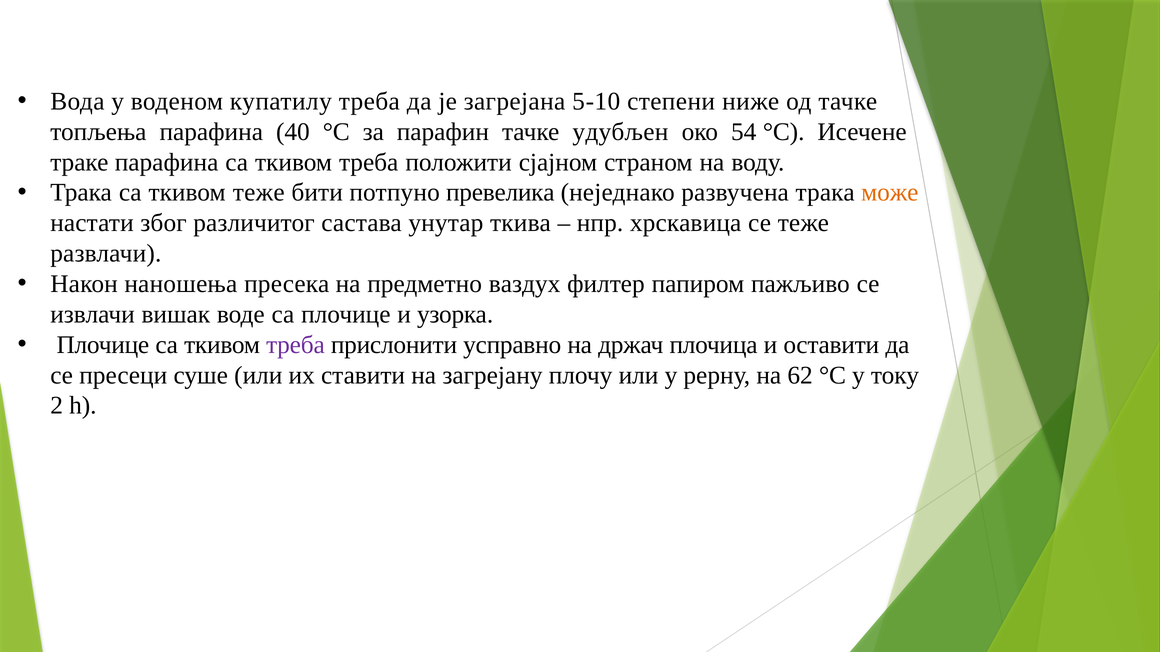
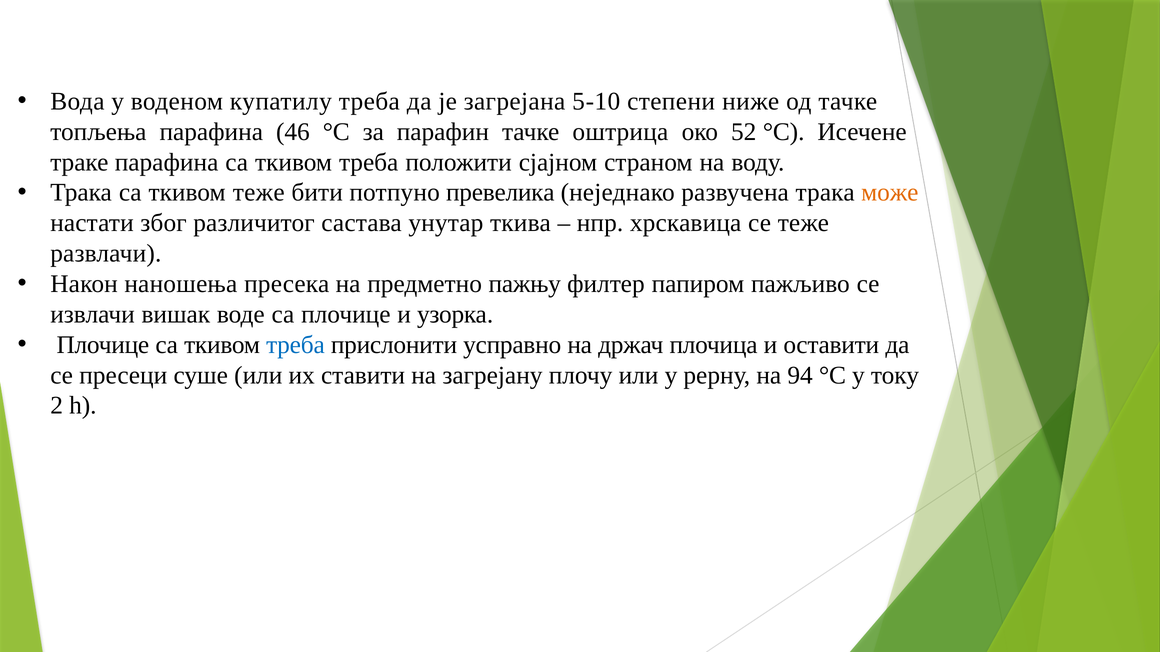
40: 40 -> 46 (293, 132)
удубљен: удубљен -> оштрица (620, 132)
54: 54 -> 52 (744, 132)
ваздух: ваздух -> пажњу (525, 284)
треба colour: purple -> blue (296, 345)
62: 62 -> 94 (800, 375)
